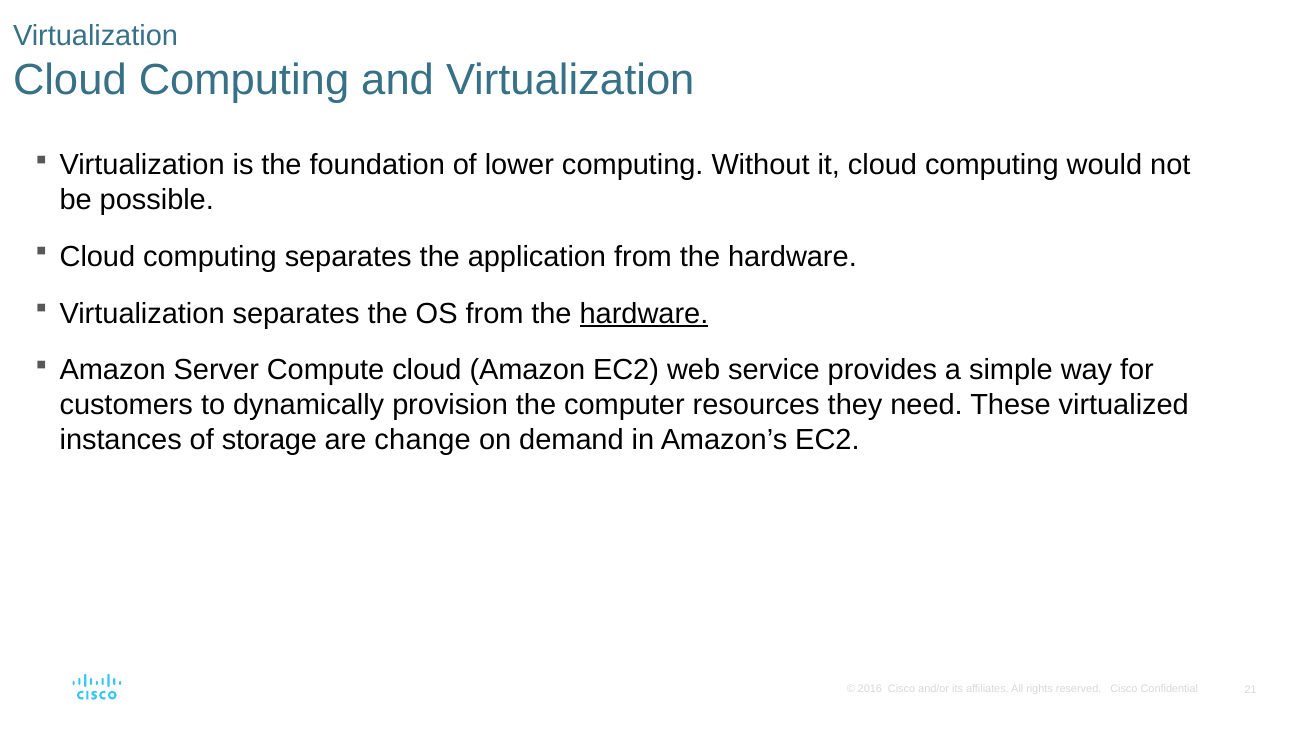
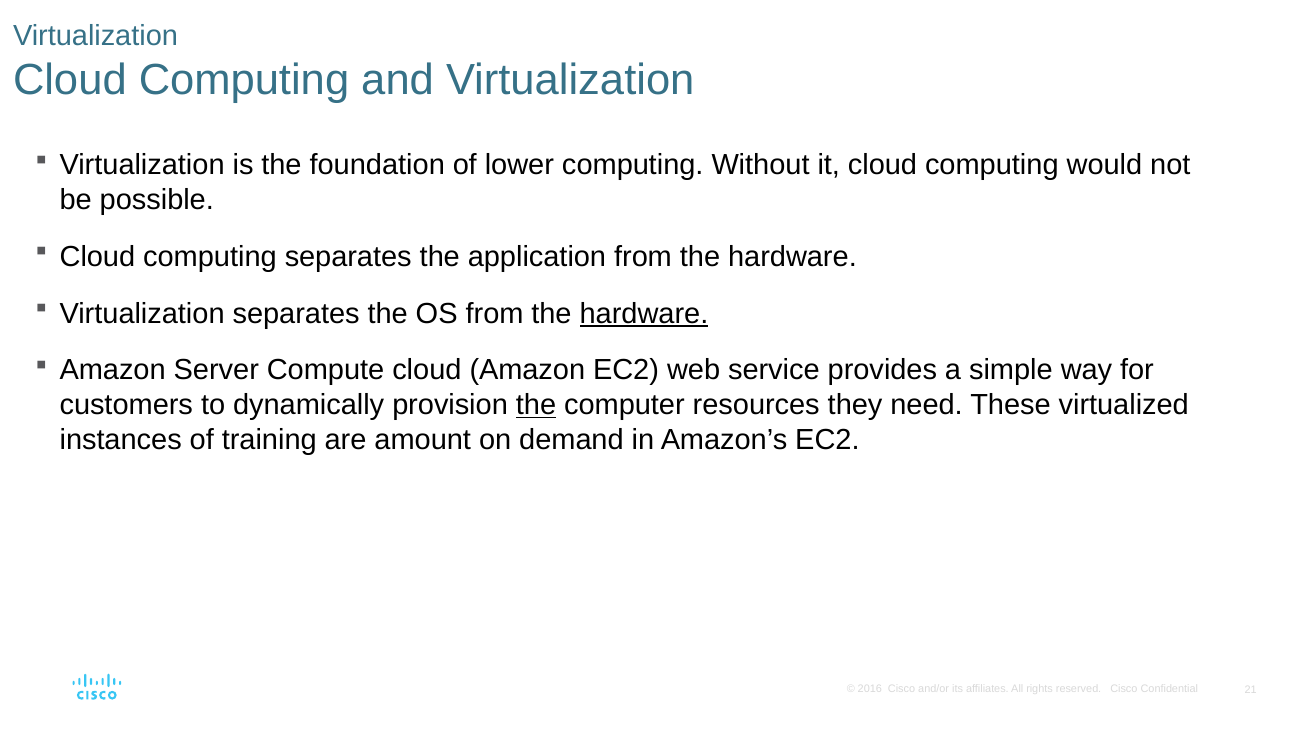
the underline: none -> present (536, 405)
storage: storage -> training (269, 440)
change: change -> amount (423, 440)
